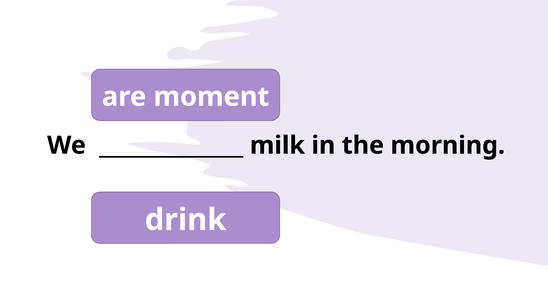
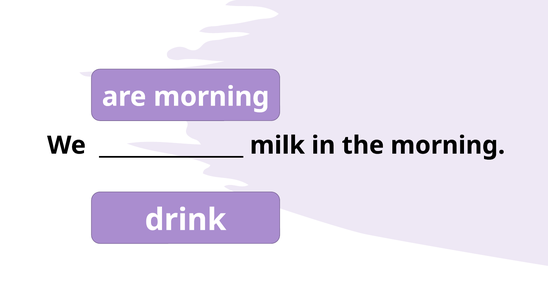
are moment: moment -> morning (211, 97)
